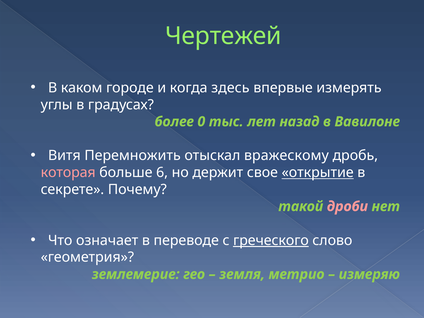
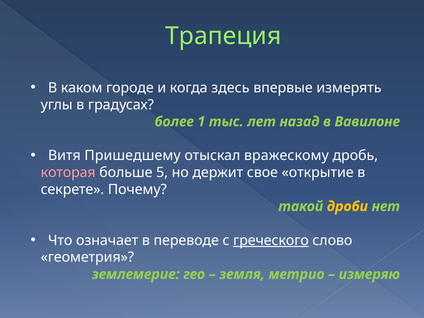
Чертежей: Чертежей -> Трапеция (223, 36)
0: 0 -> 1 (201, 122)
Перемножить: Перемножить -> Пришедшему (132, 156)
6: 6 -> 5 (162, 173)
открытие underline: present -> none (318, 173)
дроби colour: pink -> yellow (347, 206)
